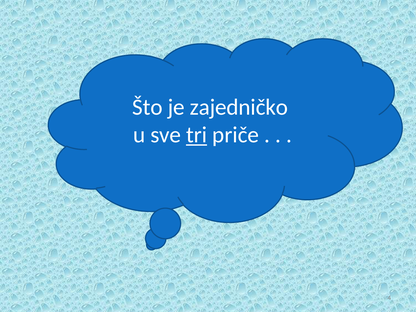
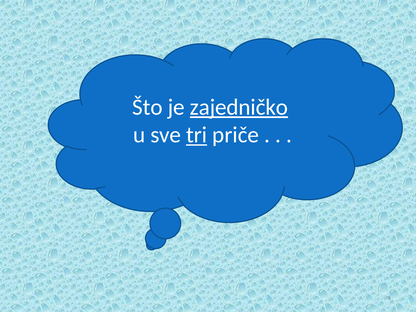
zajedničko underline: none -> present (239, 107)
